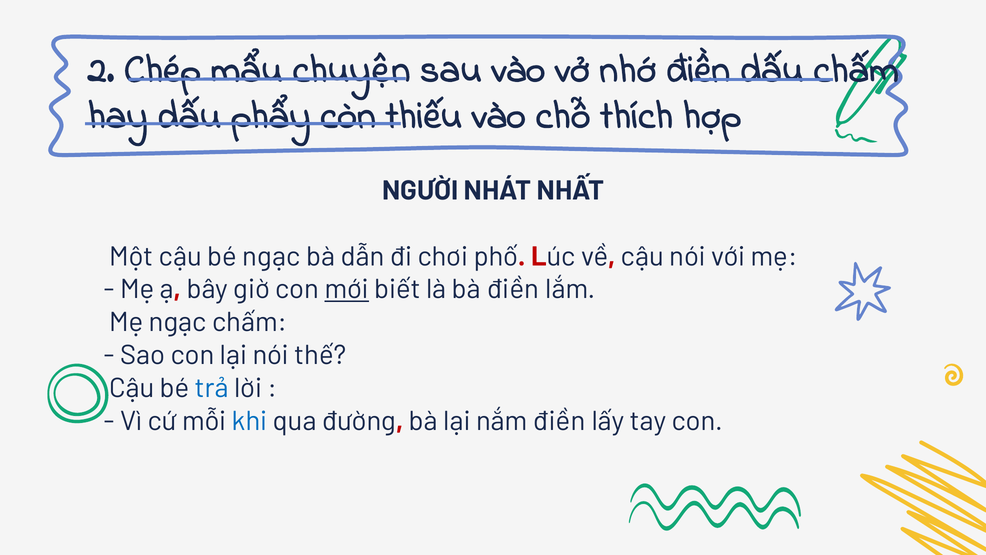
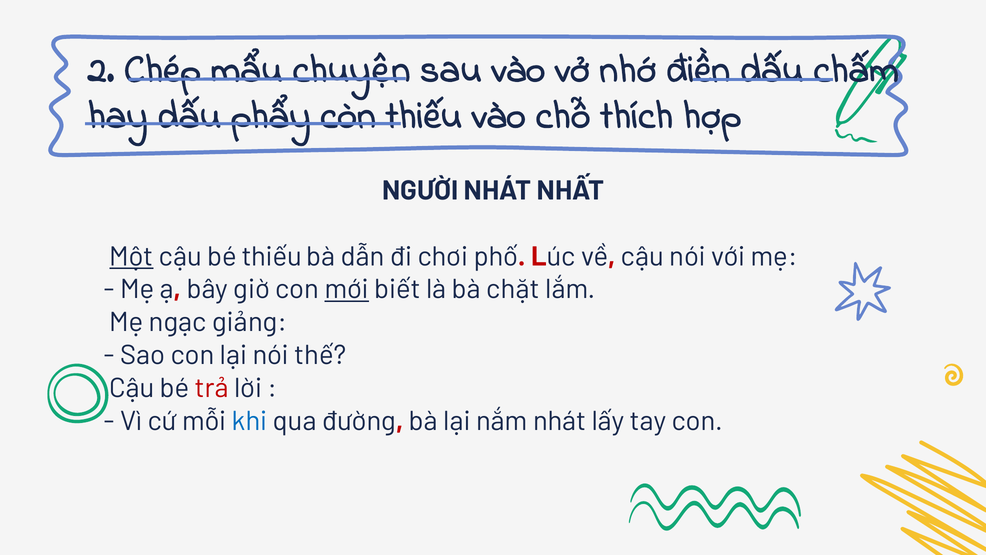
Một underline: none -> present (131, 256)
bé ngạc: ngạc -> thiếu (272, 256)
bà điền: điền -> chặt (513, 289)
ngạc chấm: chấm -> giảng (250, 322)
trả colour: blue -> red (212, 388)
nắm điền: điền -> nhát (560, 421)
